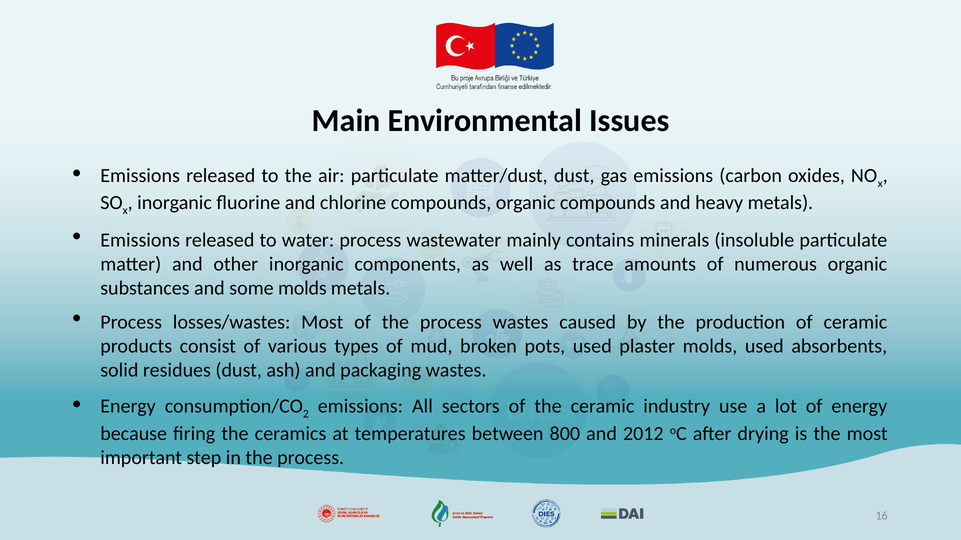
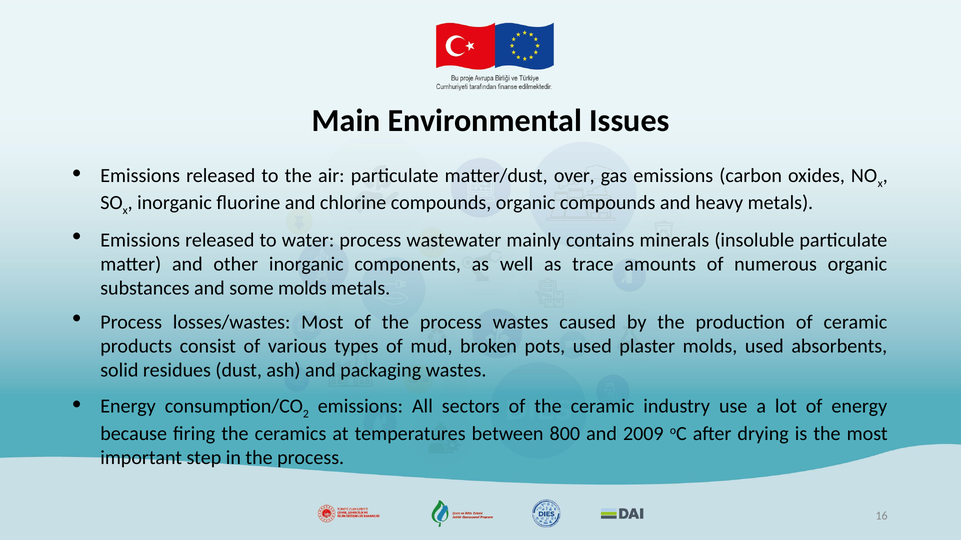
matter/dust dust: dust -> over (574, 176)
2012: 2012 -> 2009 (643, 434)
